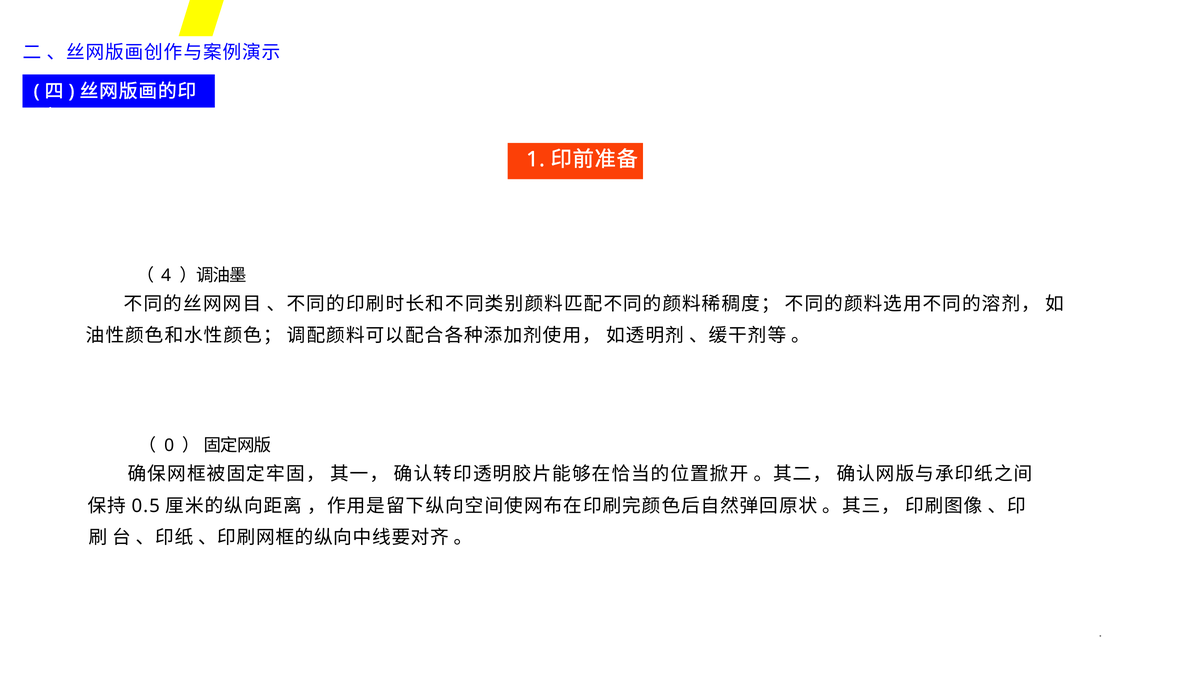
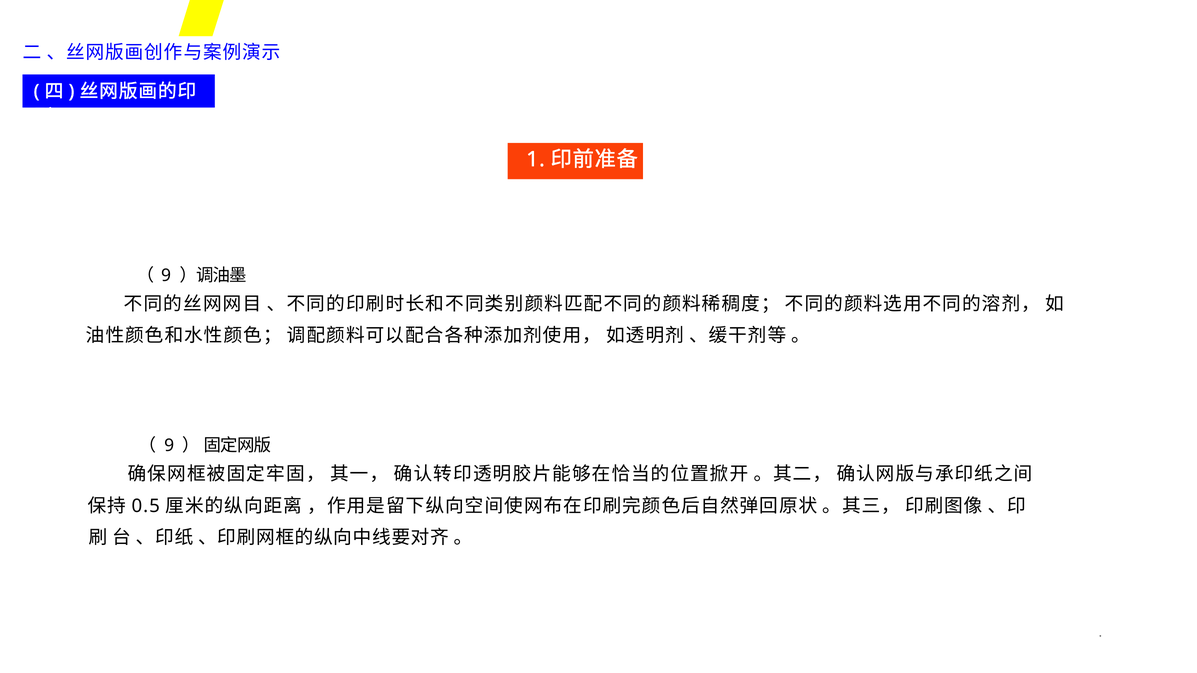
4: 4 -> 9 (166, 275)
0: 0 -> 9 (169, 446)
